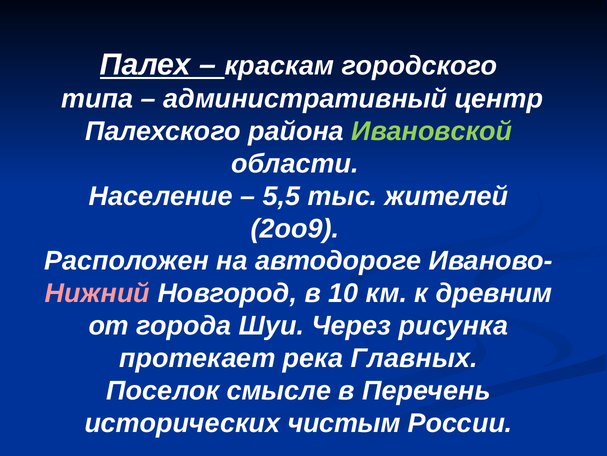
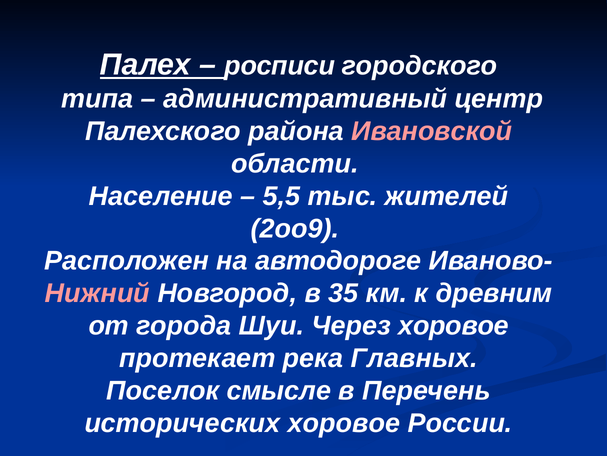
краскам: краскам -> росписи (280, 66)
Ивановской colour: light green -> pink (432, 131)
10: 10 -> 35 (343, 293)
Через рисунка: рисунка -> хоровое (454, 325)
исторических чистым: чистым -> хоровое (344, 422)
